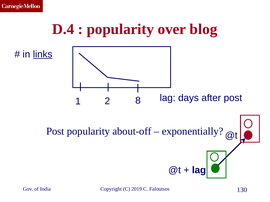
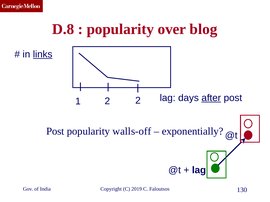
D.4: D.4 -> D.8 (63, 29)
after underline: none -> present (211, 98)
2 8: 8 -> 2 (138, 101)
about-off: about-off -> walls-off (132, 131)
